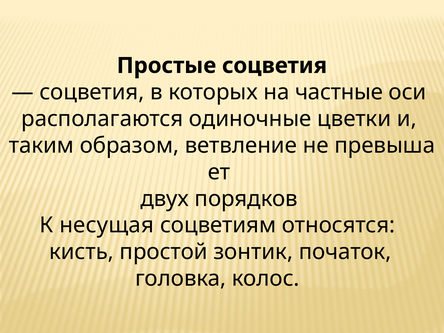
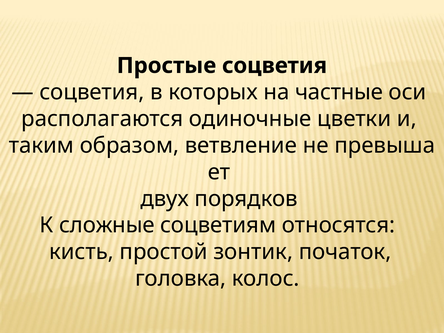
несущая: несущая -> сложные (107, 225)
